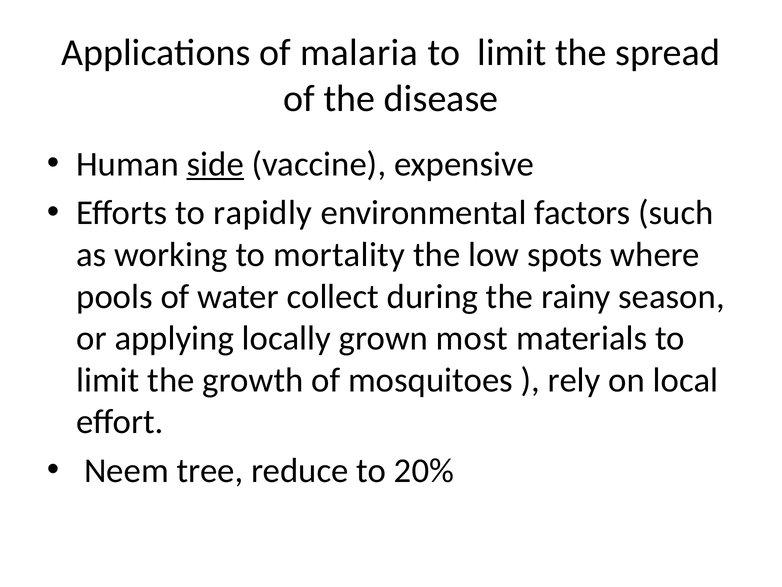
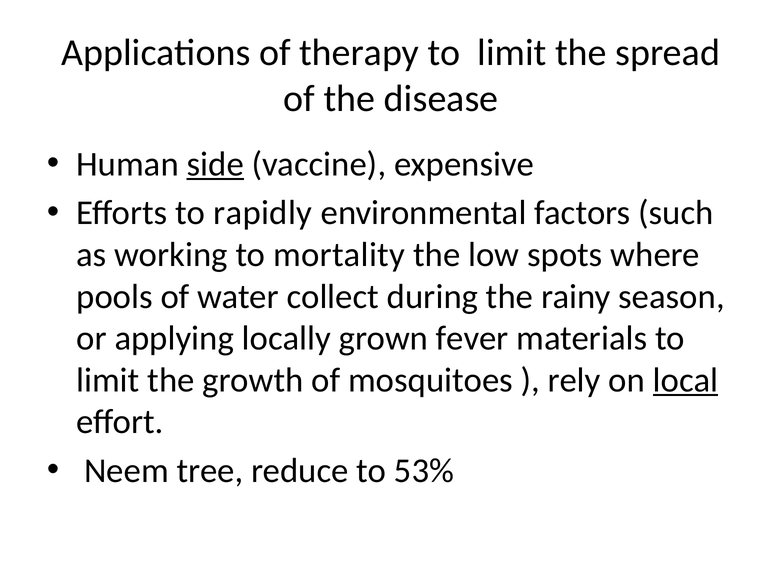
malaria: malaria -> therapy (359, 53)
most: most -> fever (472, 338)
local underline: none -> present (686, 380)
20%: 20% -> 53% (424, 470)
